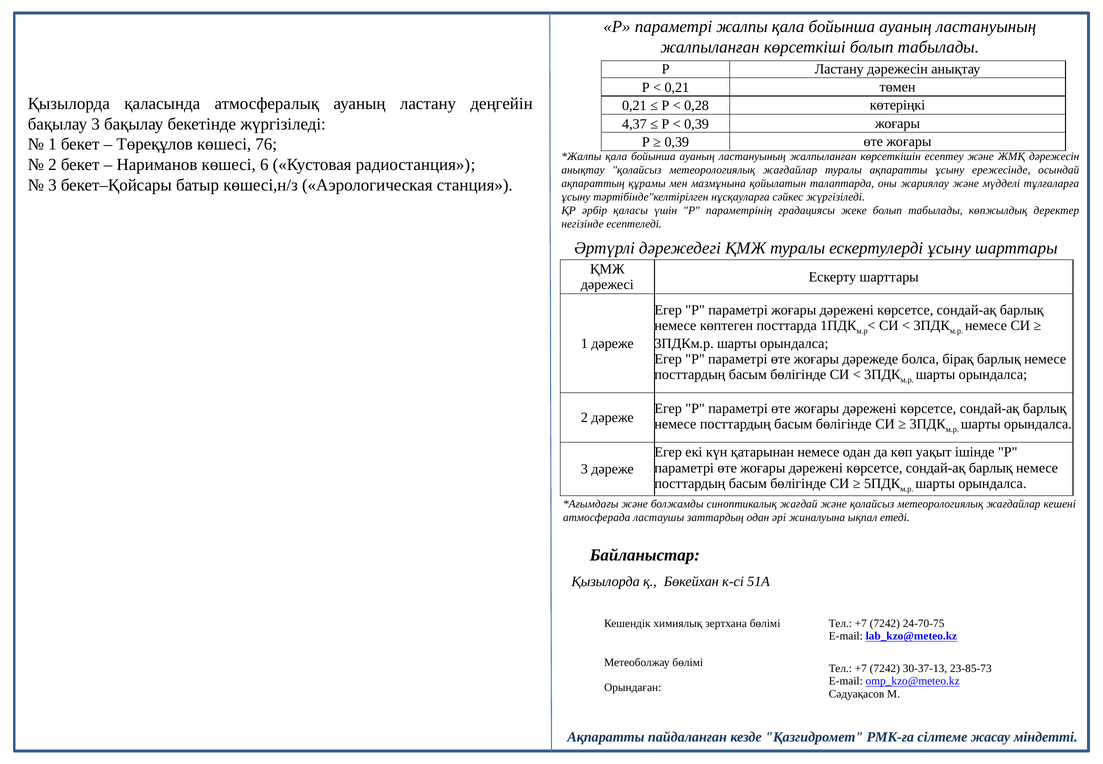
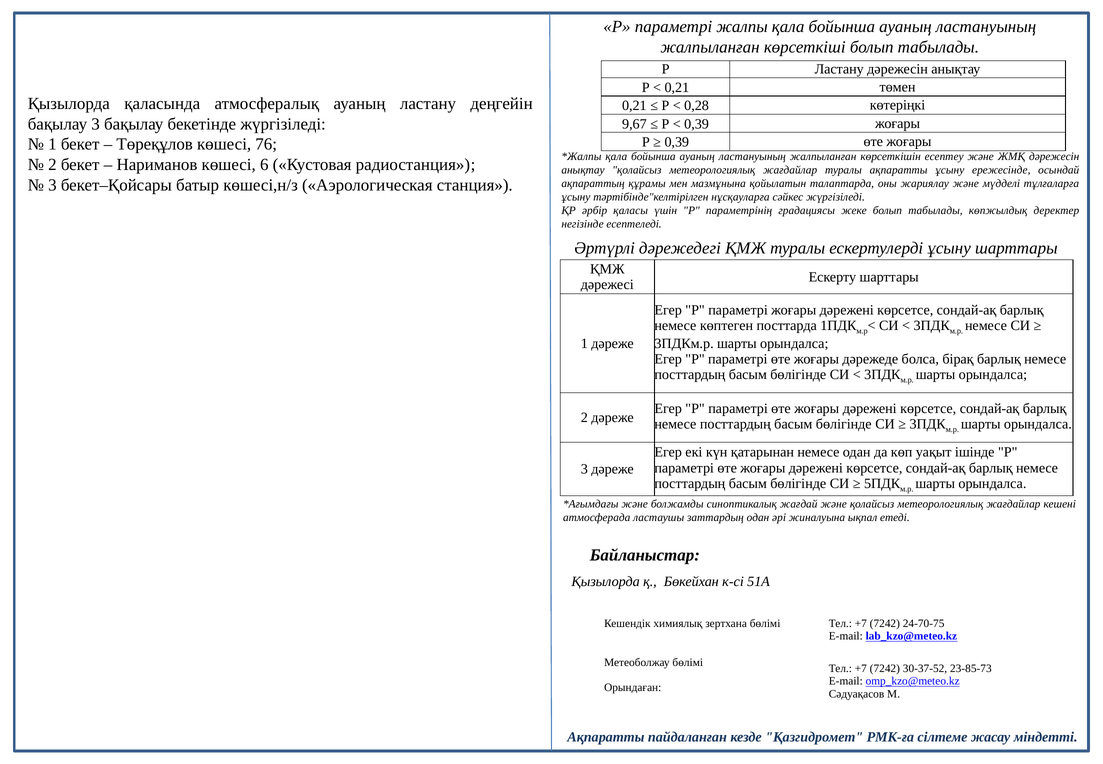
4,37: 4,37 -> 9,67 (634, 124)
30-37-13: 30-37-13 -> 30-37-52 (925, 668)
